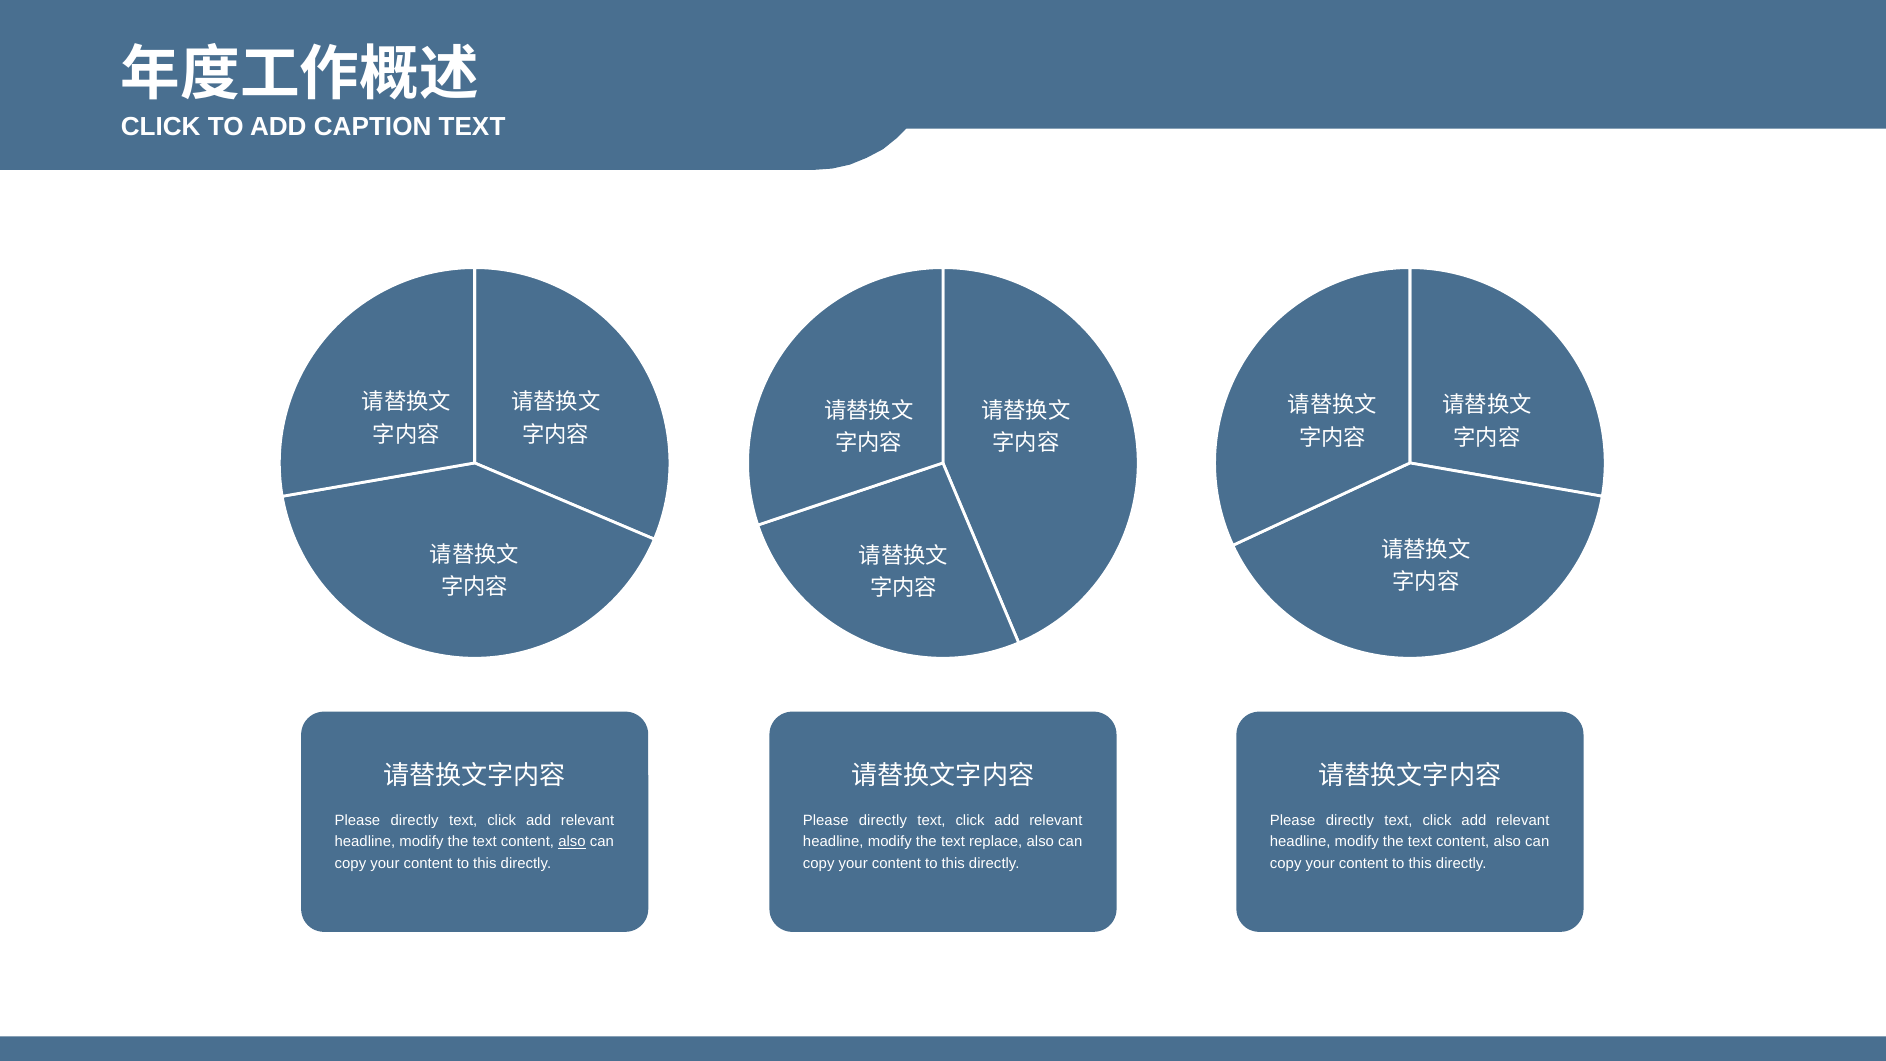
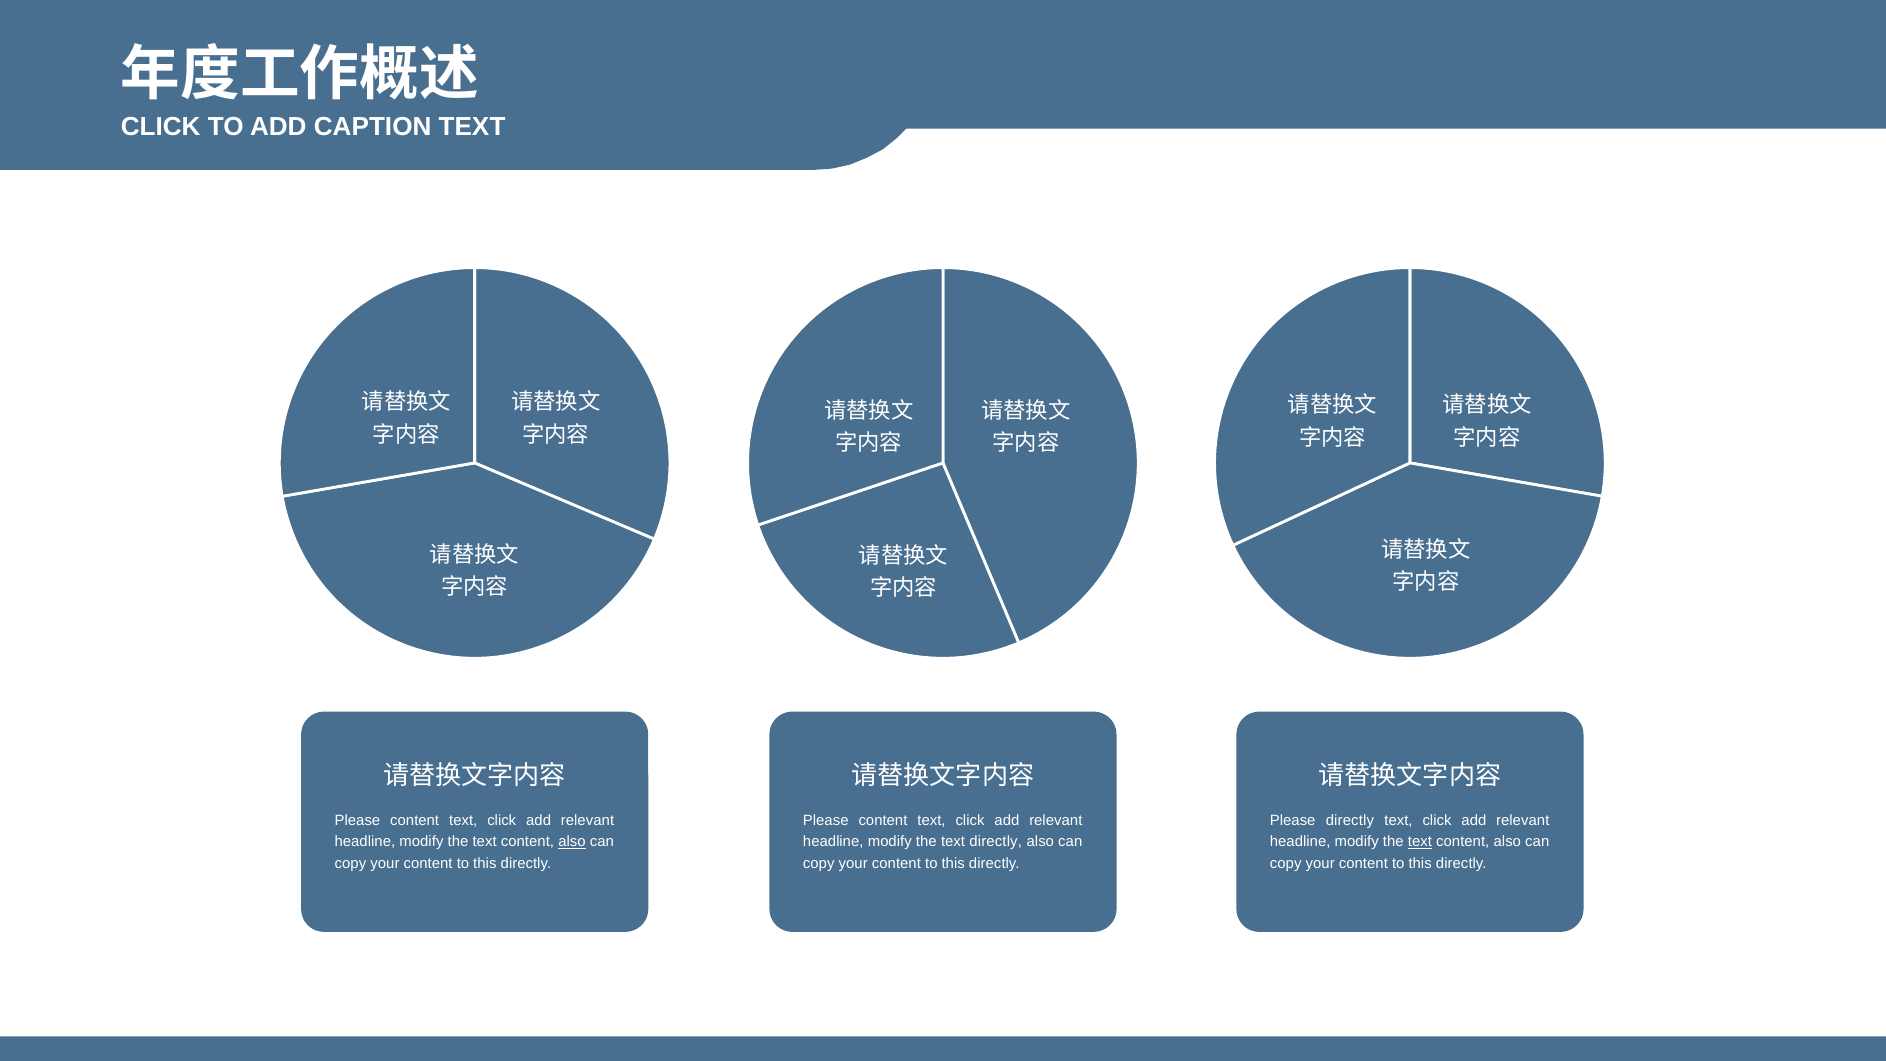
directly: directly -> content (415, 820)
directly: directly -> content (883, 820)
text replace: replace -> directly (996, 842)
text underline: none -> present (1420, 842)
